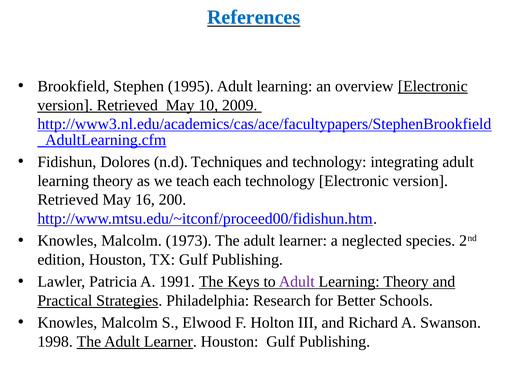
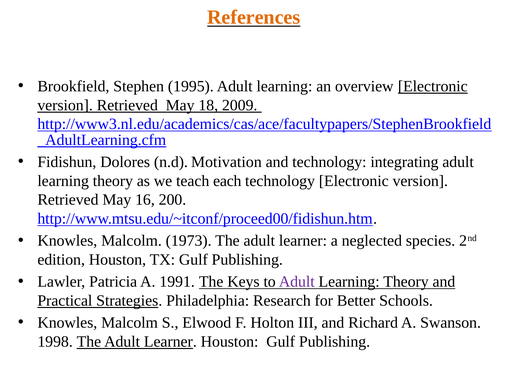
References colour: blue -> orange (254, 17)
10: 10 -> 18 (208, 105)
Techniques: Techniques -> Motivation (226, 162)
